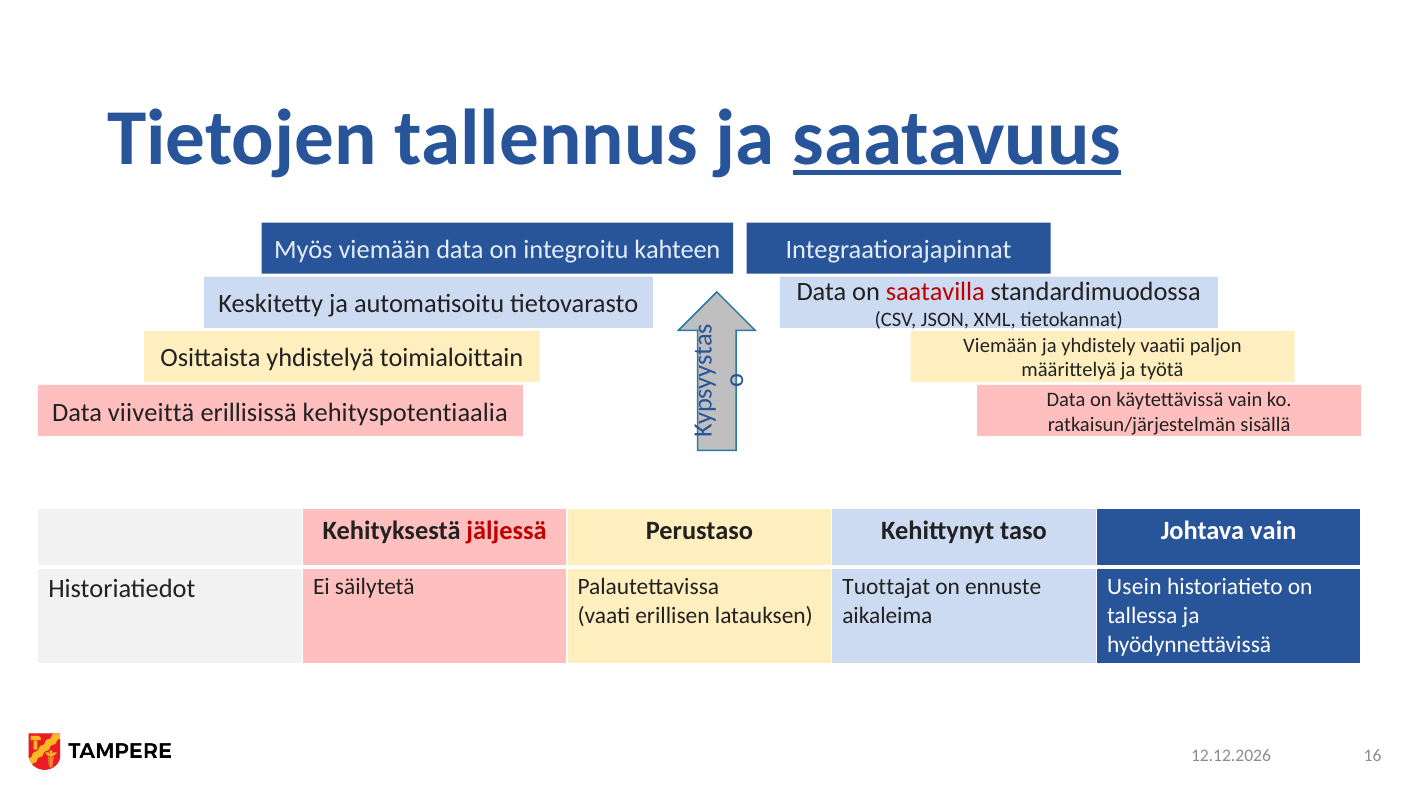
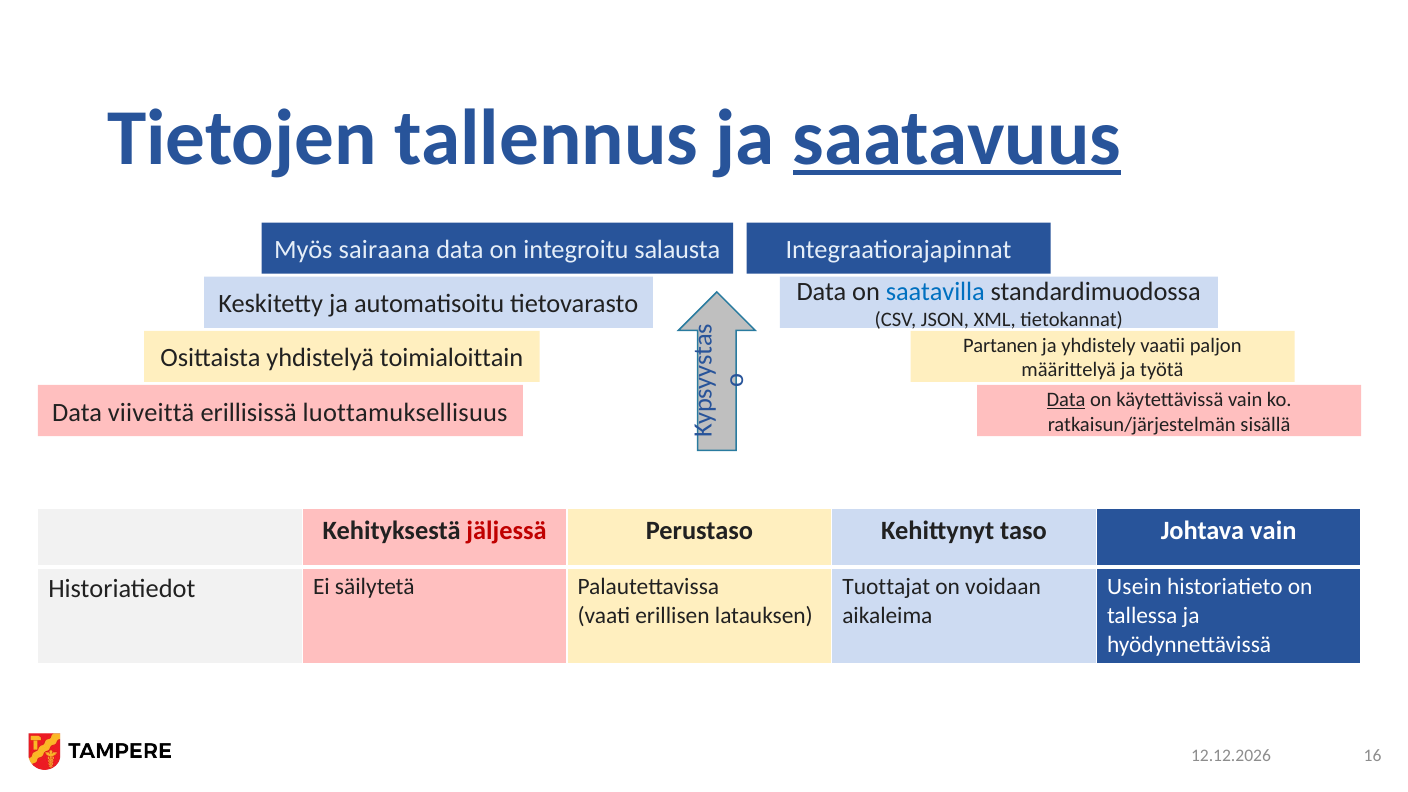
Myös viemään: viemään -> sairaana (384, 250)
kahteen: kahteen -> salausta (677, 250)
saatavilla colour: red -> blue (935, 292)
Viemään: Viemään -> Partanen (1000, 345)
Data underline: none -> present (1066, 400)
kehityspotentiaalia: kehityspotentiaalia -> luottamuksellisuus (405, 412)
ennuste: ennuste -> voidaan (1003, 587)
